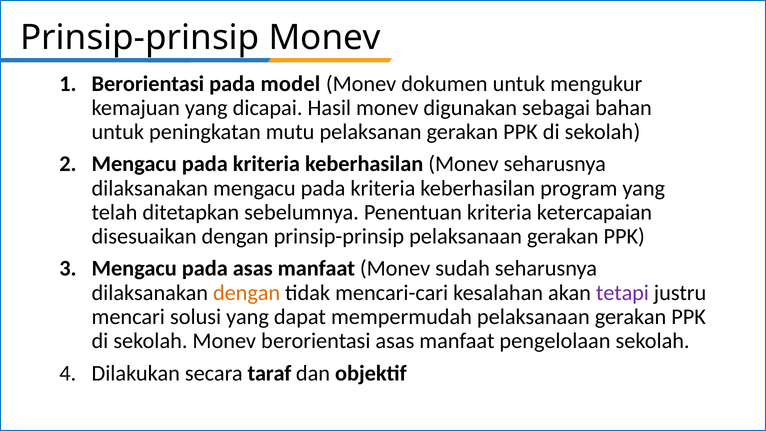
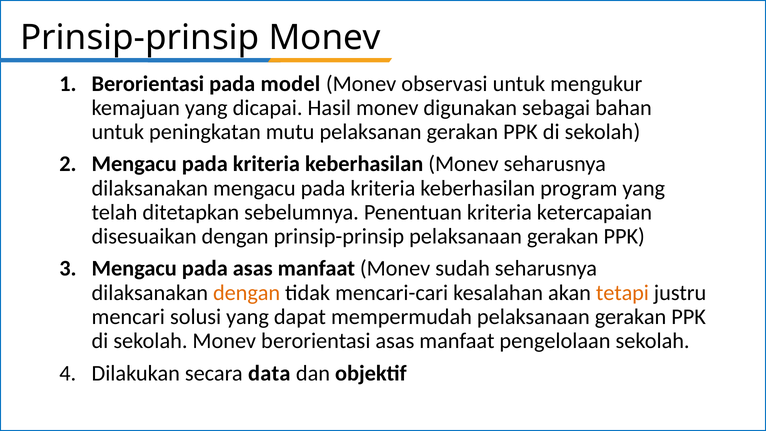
dokumen: dokumen -> observasi (444, 84)
tetapi colour: purple -> orange (622, 293)
taraf: taraf -> data (269, 373)
